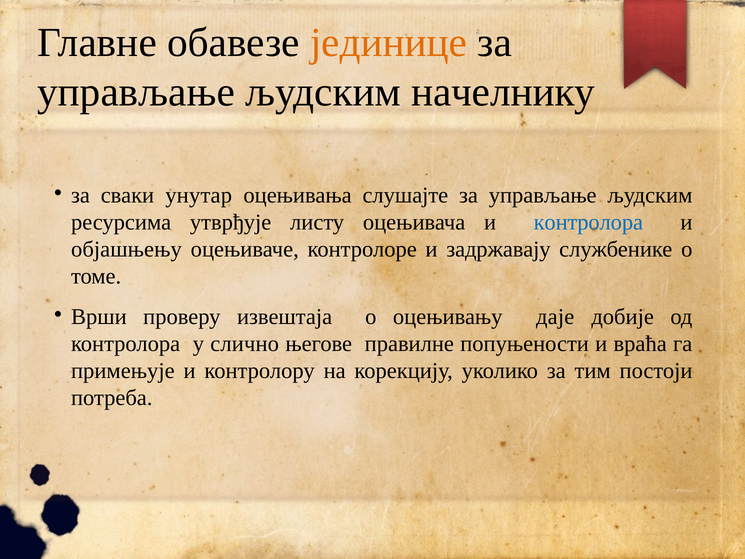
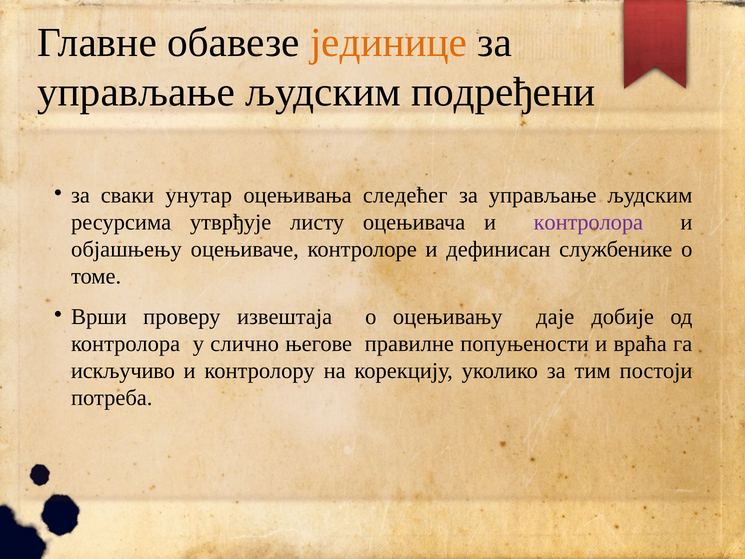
начелнику: начелнику -> подређени (503, 92)
слушајте: слушајте -> следећег (405, 195)
контролора colour: blue -> purple (588, 222)
задржавају: задржавају -> дефинисан (498, 249)
примењује: примењује -> искључиво (123, 371)
